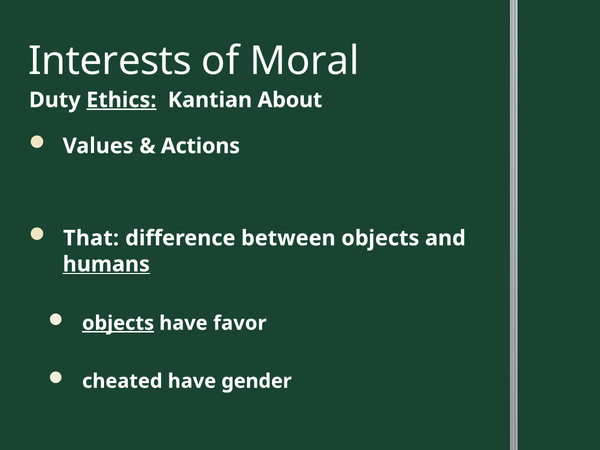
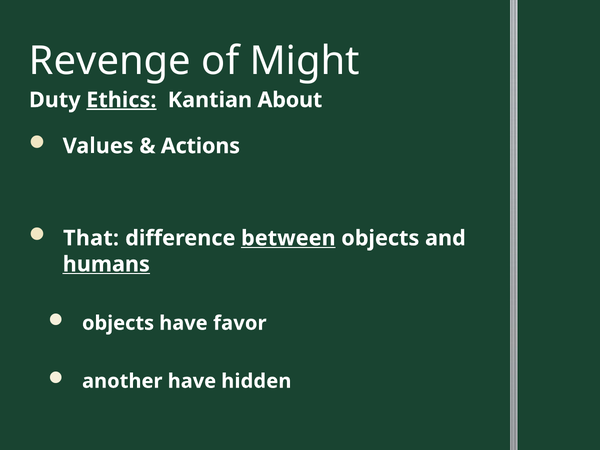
Interests: Interests -> Revenge (110, 61)
Moral: Moral -> Might (305, 61)
between underline: none -> present (288, 238)
objects underline: present -> none (118, 323)
cheated: cheated -> another (122, 381)
gender: gender -> hidden (256, 381)
